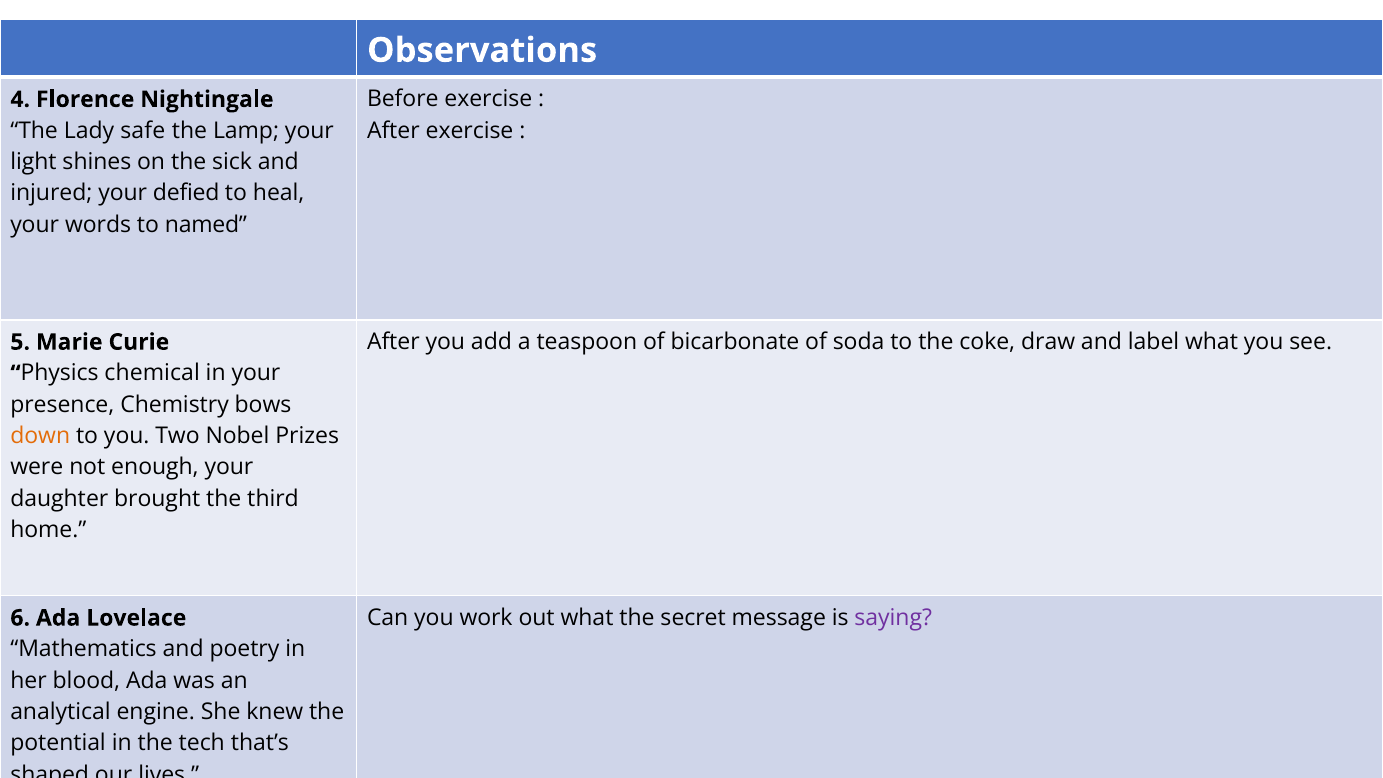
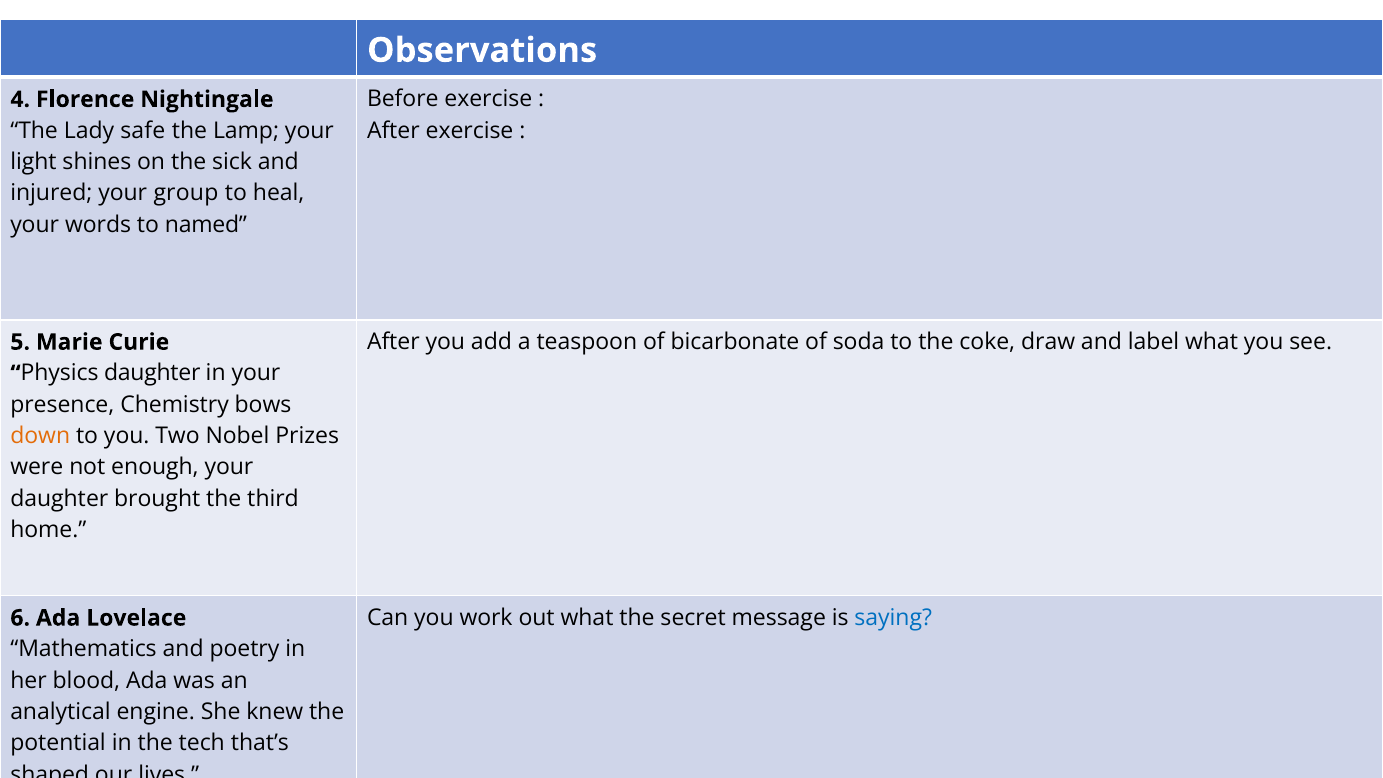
defied: defied -> group (186, 193)
Physics chemical: chemical -> daughter (152, 373)
saying colour: purple -> blue (893, 618)
